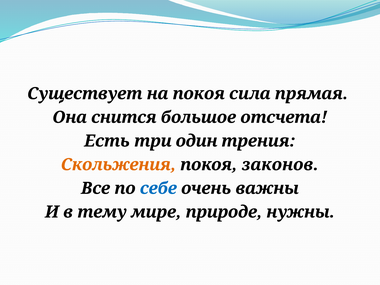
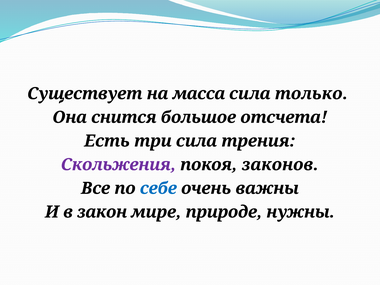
на покоя: покоя -> масса (199, 94)
прямая: прямая -> только (311, 94)
три один: один -> сила (197, 141)
Скольжения colour: orange -> purple (118, 165)
тему: тему -> закон (102, 212)
